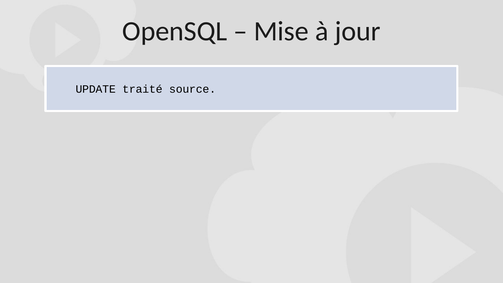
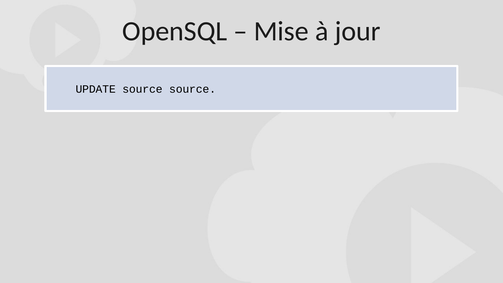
UPDATE traité: traité -> source (142, 89)
